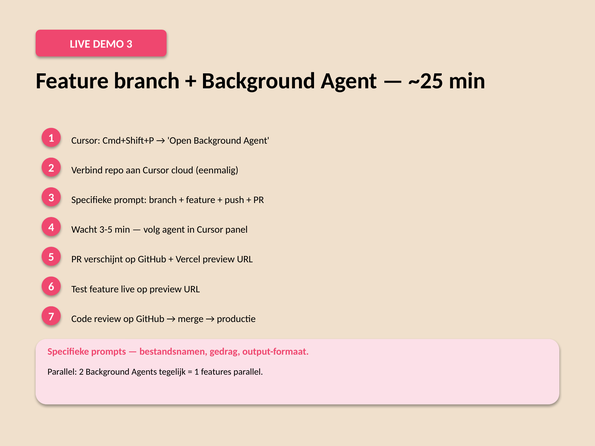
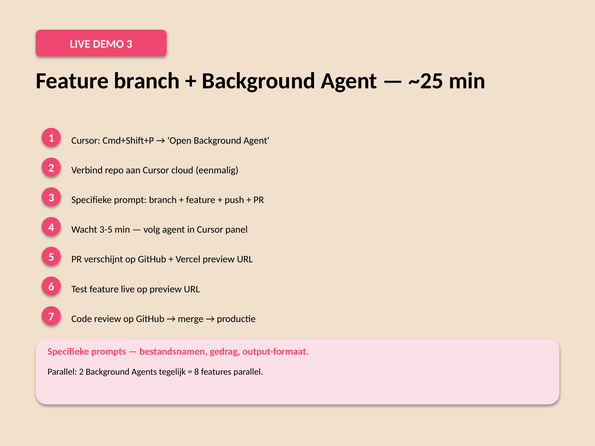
1: 1 -> 8 (197, 372)
